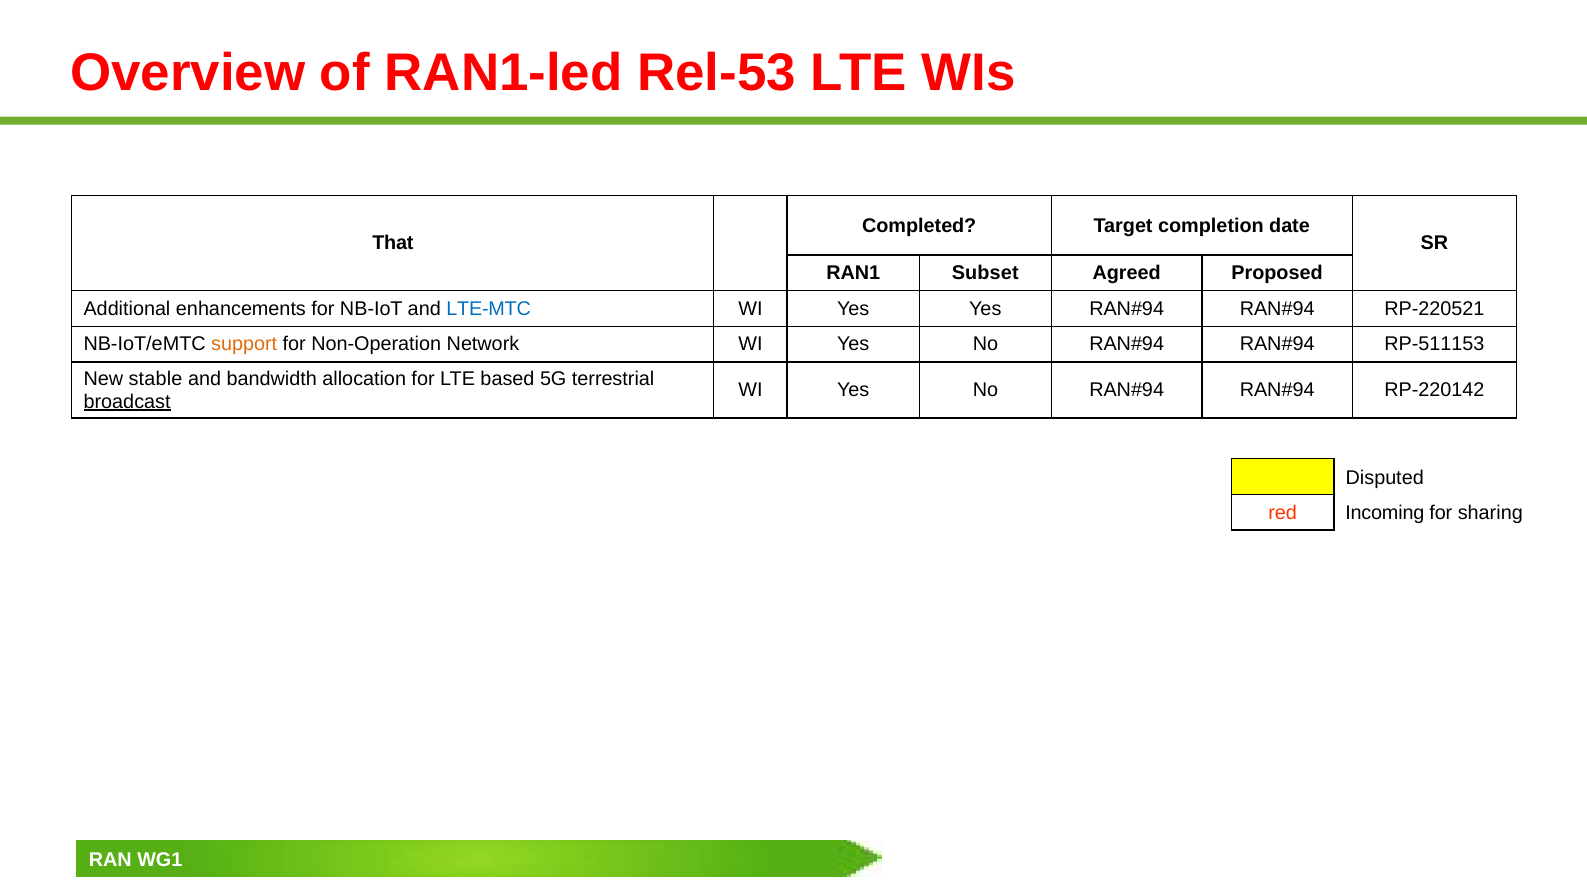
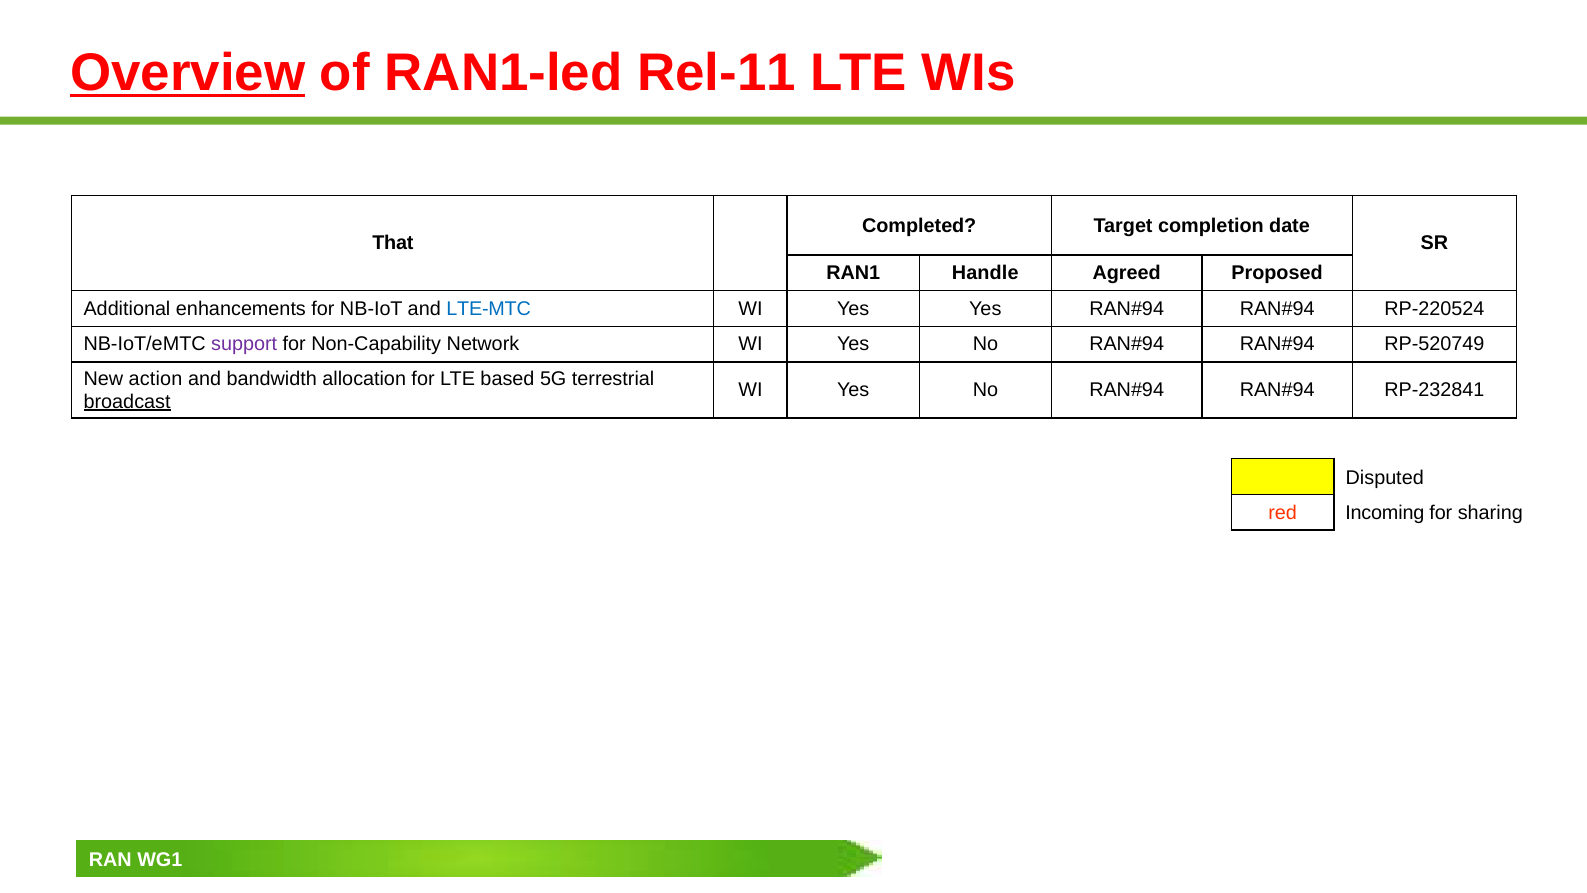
Overview underline: none -> present (188, 73)
Rel-53: Rel-53 -> Rel-11 (717, 73)
Subset: Subset -> Handle (985, 273)
RP-220521: RP-220521 -> RP-220524 (1434, 309)
support colour: orange -> purple (244, 344)
Non-Operation: Non-Operation -> Non-Capability (376, 344)
RP-511153: RP-511153 -> RP-520749 (1434, 344)
stable: stable -> action (156, 379)
RP-220142: RP-220142 -> RP-232841 (1434, 390)
